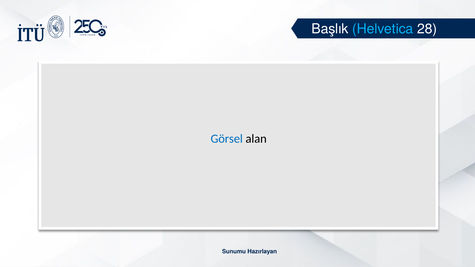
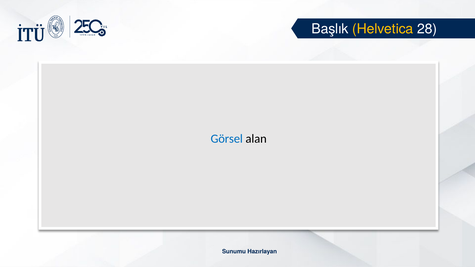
Helvetica colour: light blue -> yellow (383, 29)
